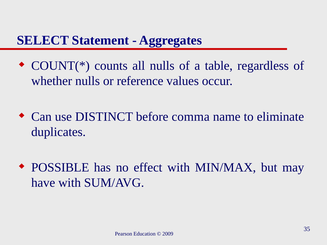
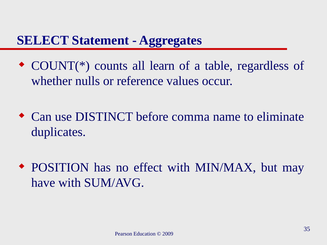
all nulls: nulls -> learn (162, 66)
POSSIBLE: POSSIBLE -> POSITION (60, 168)
